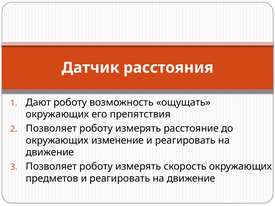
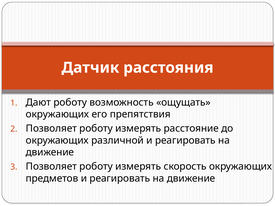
изменение: изменение -> различной (117, 141)
